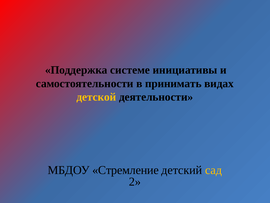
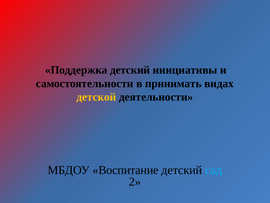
Поддержка системе: системе -> детский (130, 70)
Стремление: Стремление -> Воспитание (126, 170)
сад colour: yellow -> light blue (214, 170)
